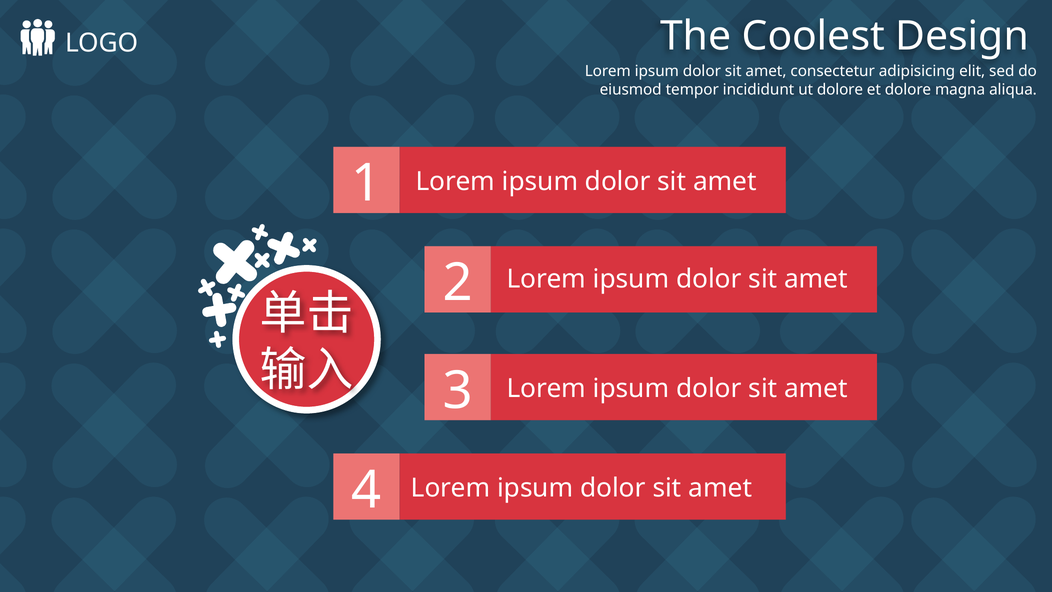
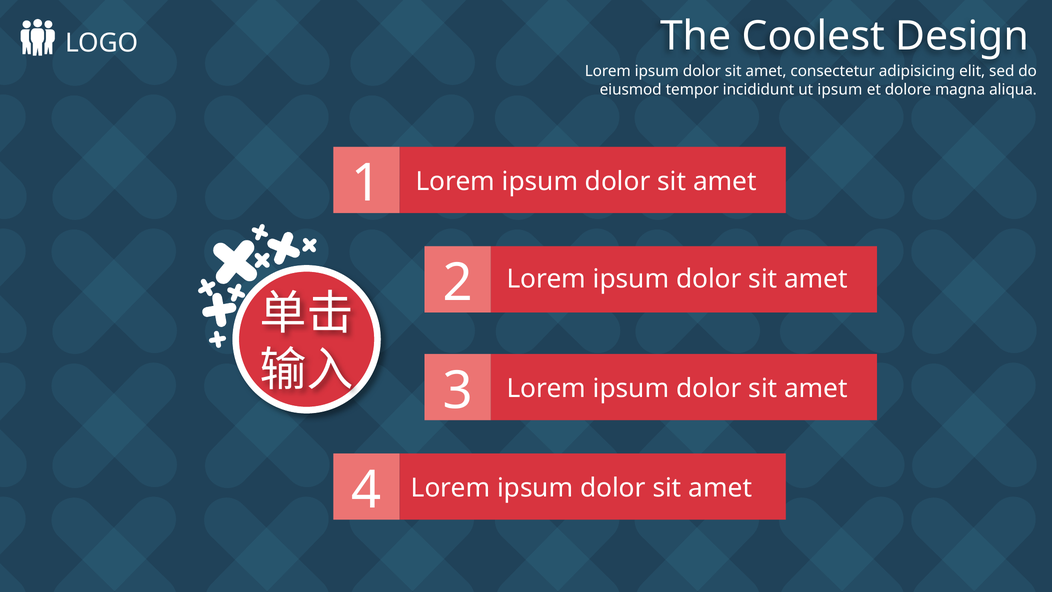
ut dolore: dolore -> ipsum (840, 89)
